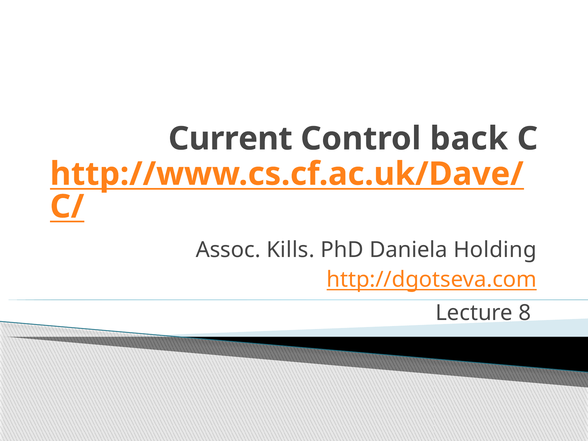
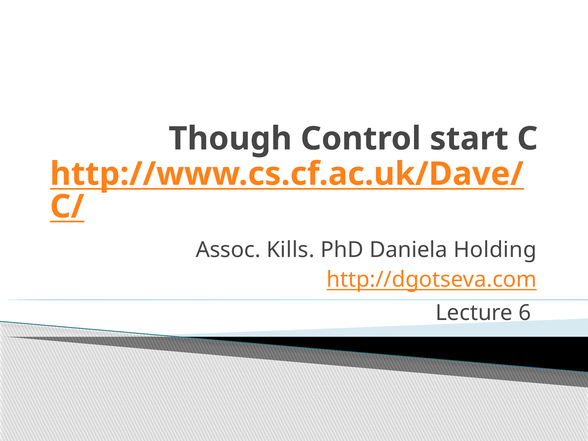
Current: Current -> Though (230, 139)
back: back -> start (469, 139)
8: 8 -> 6 (525, 313)
